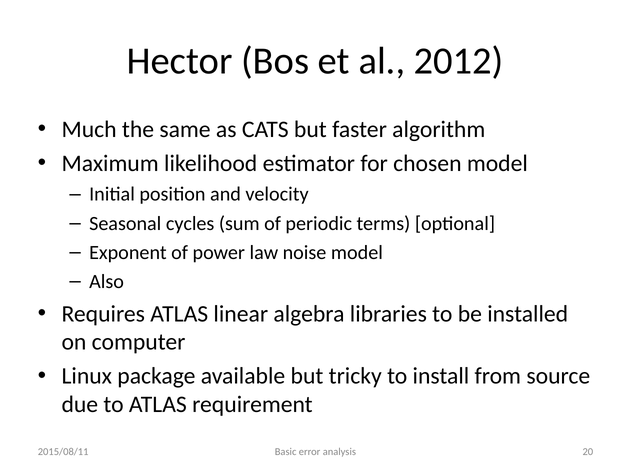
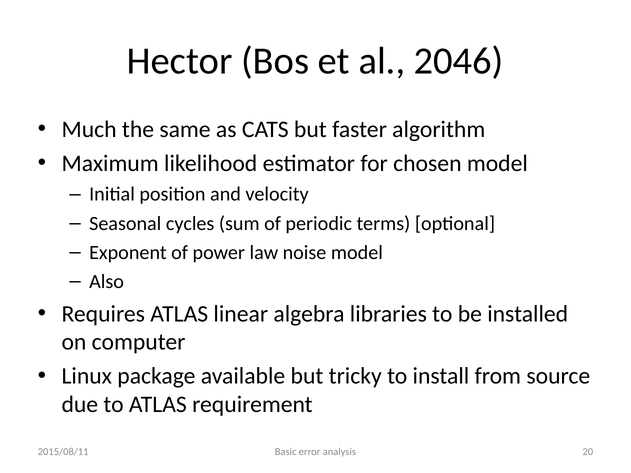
2012: 2012 -> 2046 (459, 61)
